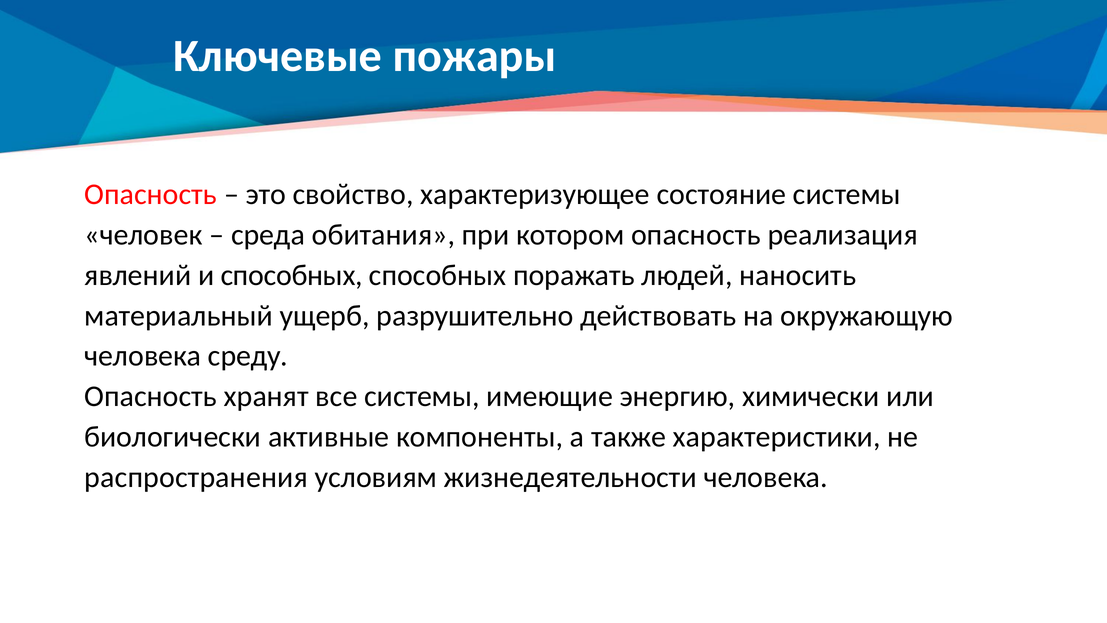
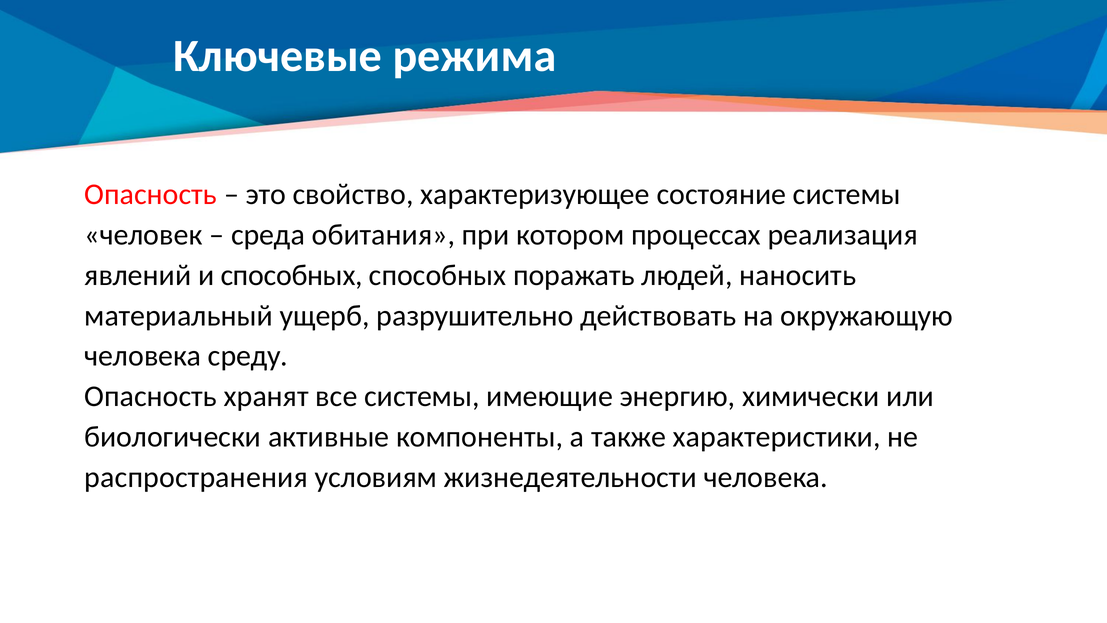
пожары: пожары -> режима (474, 56)
котором опасность: опасность -> процессах (696, 235)
